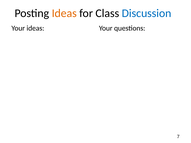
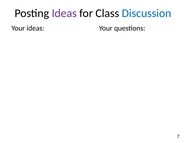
Ideas colour: orange -> purple (64, 13)
